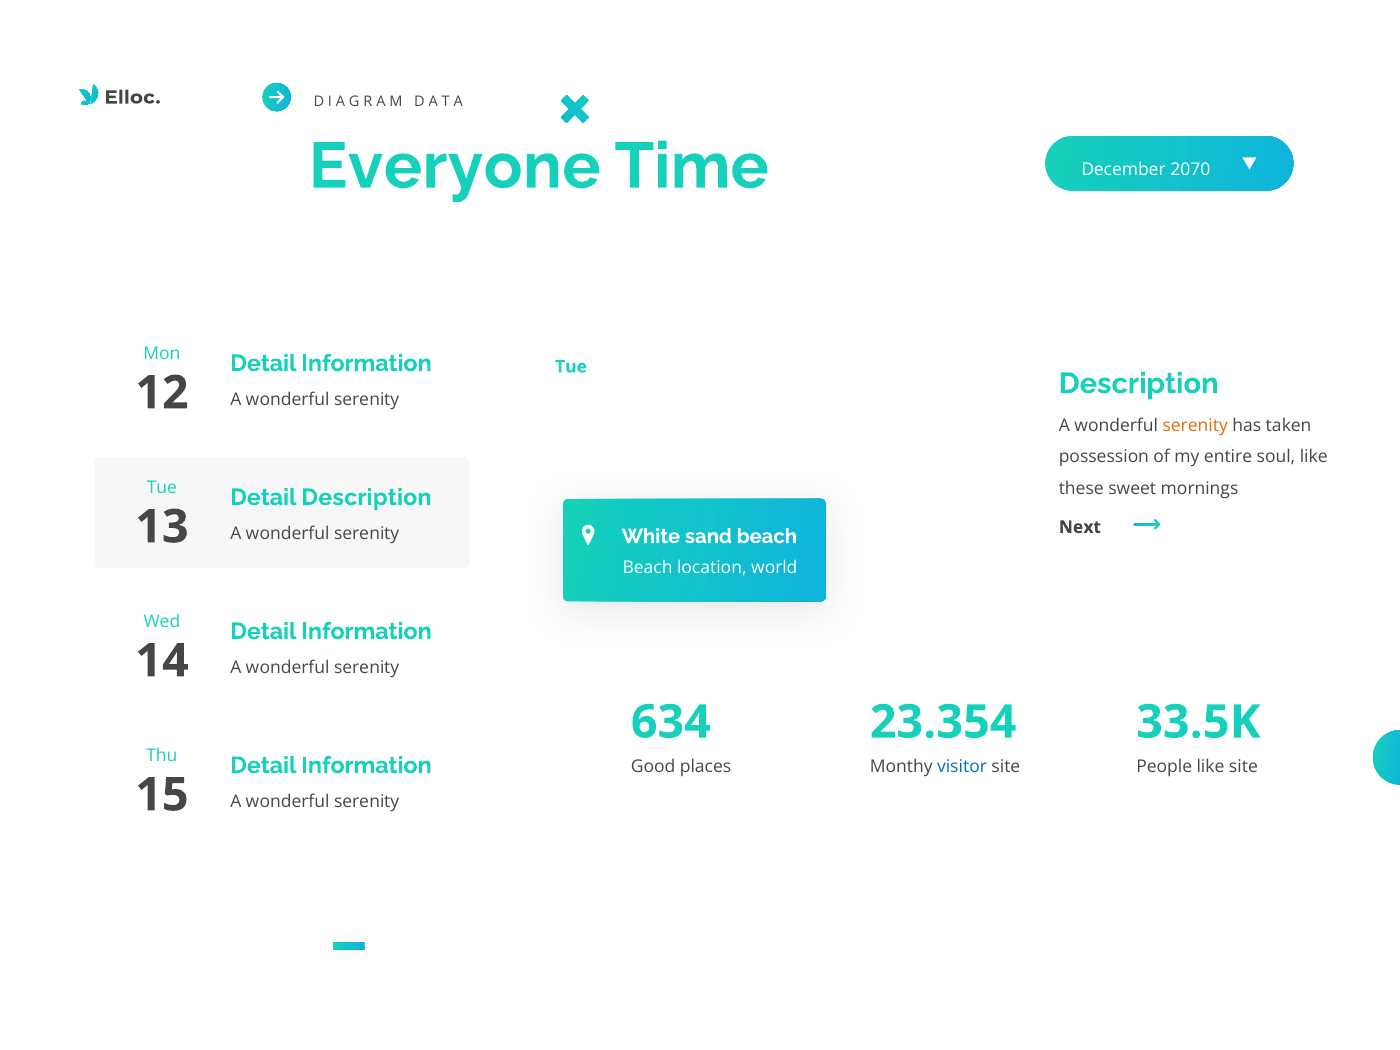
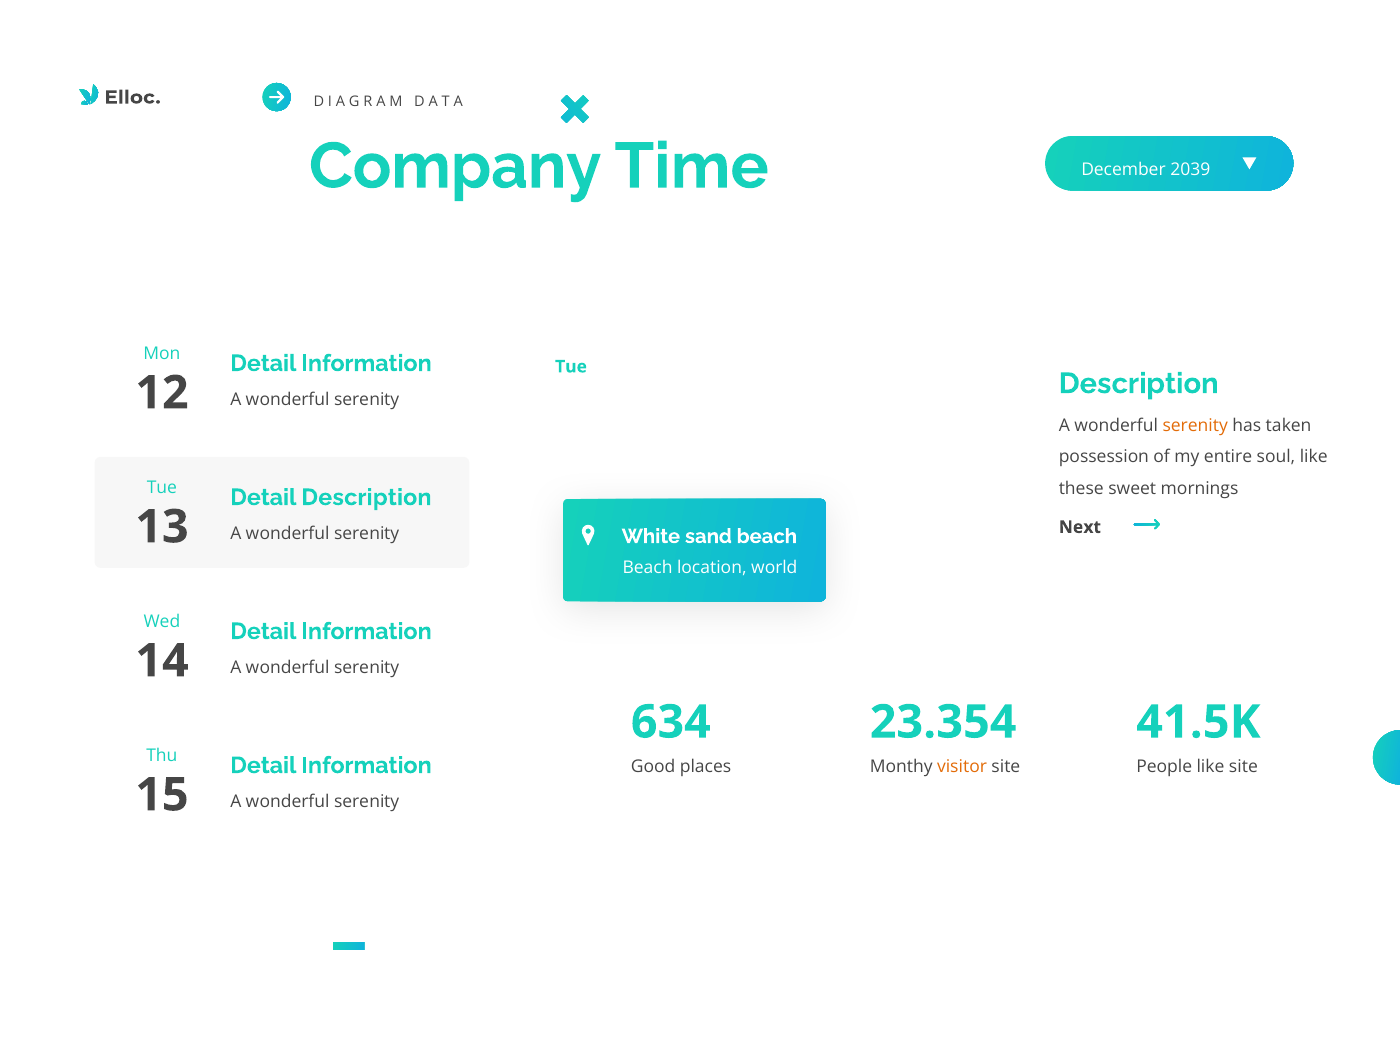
Everyone: Everyone -> Company (455, 166)
2070: 2070 -> 2039 (1190, 170)
33.5K: 33.5K -> 41.5K (1198, 722)
visitor colour: blue -> orange (962, 766)
